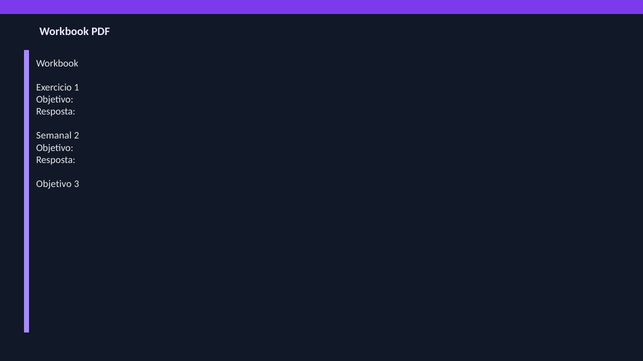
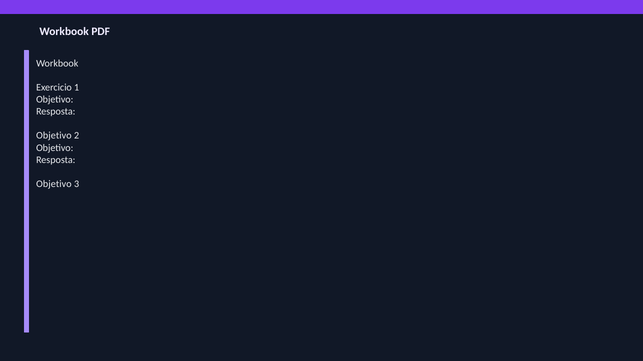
Semanal: Semanal -> Objetivo (54, 136)
